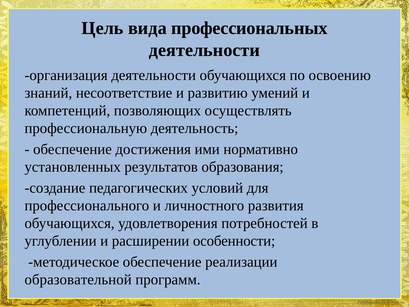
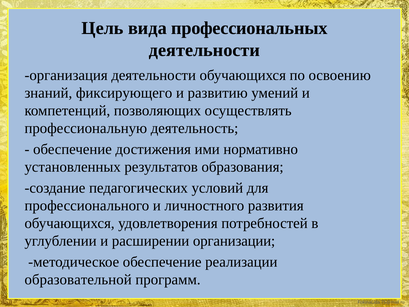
несоответствие: несоответствие -> фиксирующего (124, 93)
особенности: особенности -> организации (234, 241)
